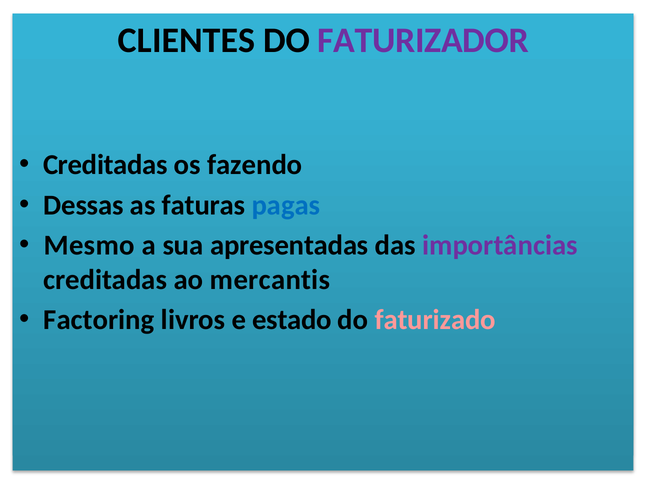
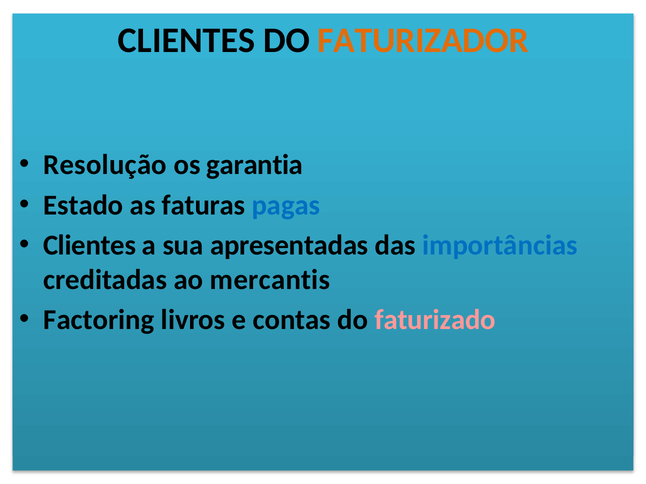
FATURIZADOR colour: purple -> orange (423, 41)
Creditadas: Creditadas -> Resolução (105, 165)
fazendo: fazendo -> garantia (255, 165)
Dessas: Dessas -> Estado (83, 205)
Mesmo: Mesmo -> Clientes (90, 246)
importâncias colour: purple -> blue (500, 246)
estado: estado -> contas (292, 320)
